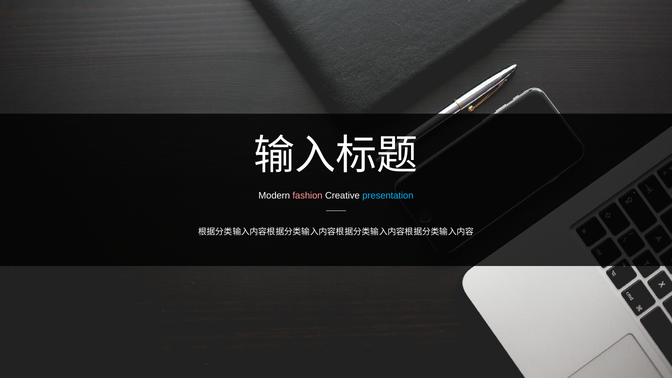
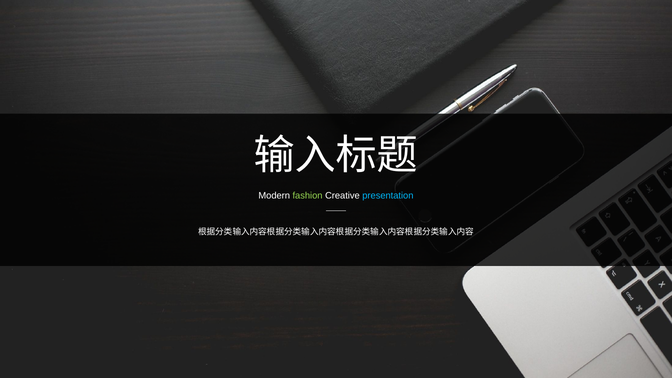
fashion colour: pink -> light green (308, 196)
